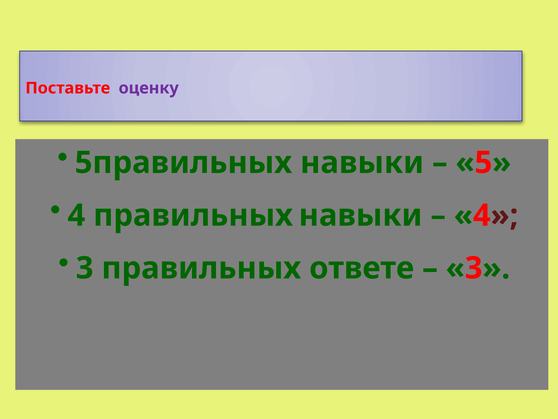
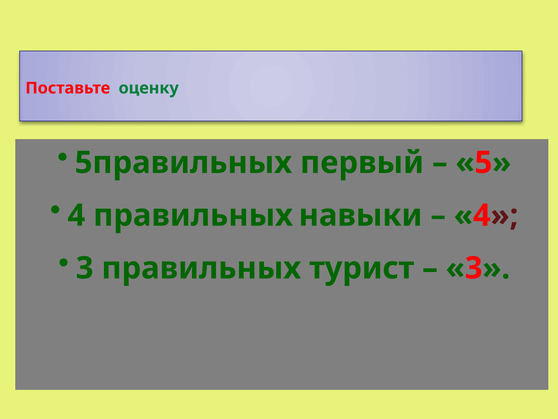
оценку colour: purple -> green (149, 88)
5правильных навыки: навыки -> первый (362, 162)
ответе: ответе -> турист (362, 268)
